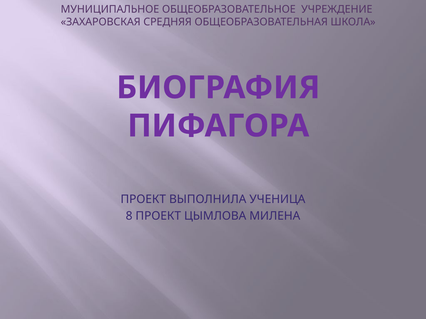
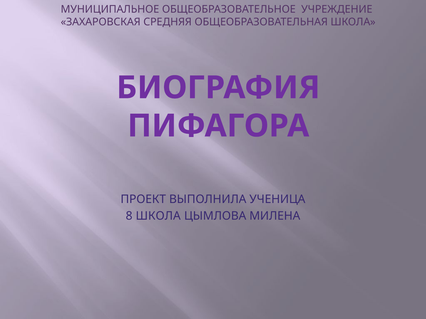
8 ПРОЕКТ: ПРОЕКТ -> ШКОЛА (158, 216)
